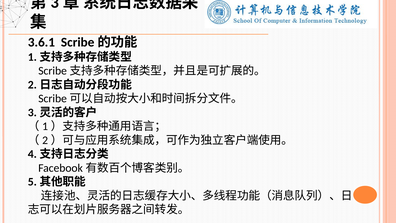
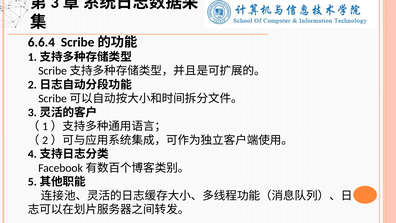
3.6.1: 3.6.1 -> 6.6.4 (41, 42)
